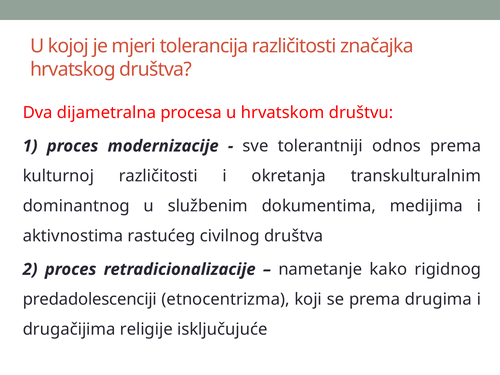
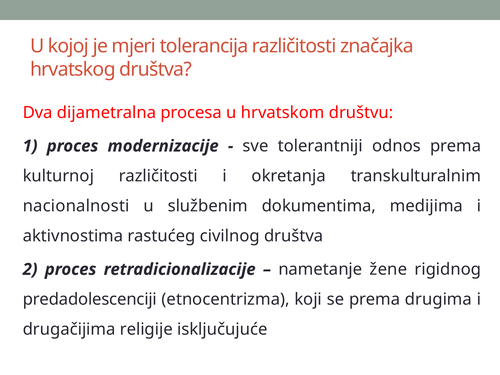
dominantnog: dominantnog -> nacionalnosti (76, 206)
kako: kako -> žene (388, 269)
